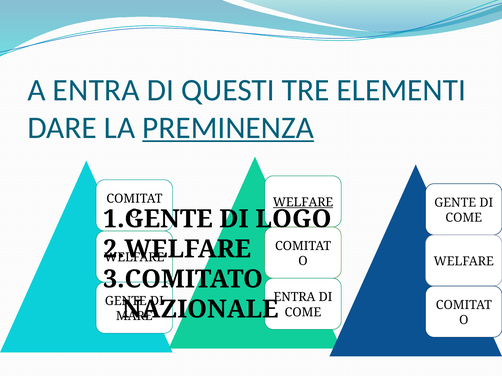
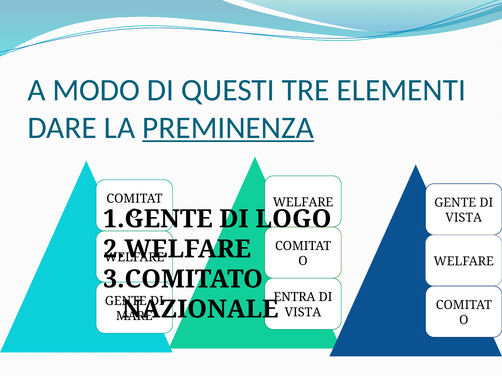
A ENTRA: ENTRA -> MODO (96, 90)
WELFARE underline: present -> none (303, 203)
COME: COME -> VISTA (464, 218)
COME: COME -> VISTA (303, 313)
